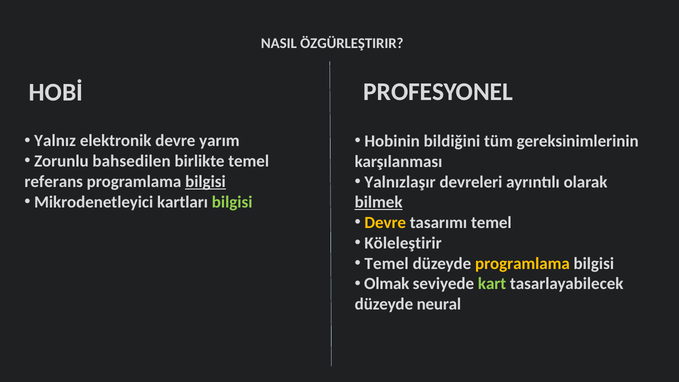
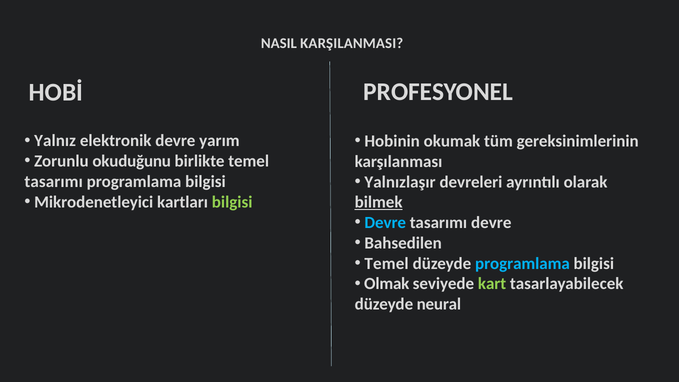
ÖZGÜRLEŞTIRIR: ÖZGÜRLEŞTIRIR -> KARŞILANMASI (352, 43)
bildiğini: bildiğini -> okumak (452, 141)
bahsedilen: bahsedilen -> okuduğunu (132, 161)
referans: referans -> tasarımı (54, 182)
bilgisi underline: present -> none (205, 182)
Devre colour: yellow -> light blue (385, 223)
tasarımı temel: temel -> devre (491, 223)
Köleleştirir: Köleleştirir -> Bahsedilen (403, 243)
programlama colour: yellow -> light blue (522, 263)
